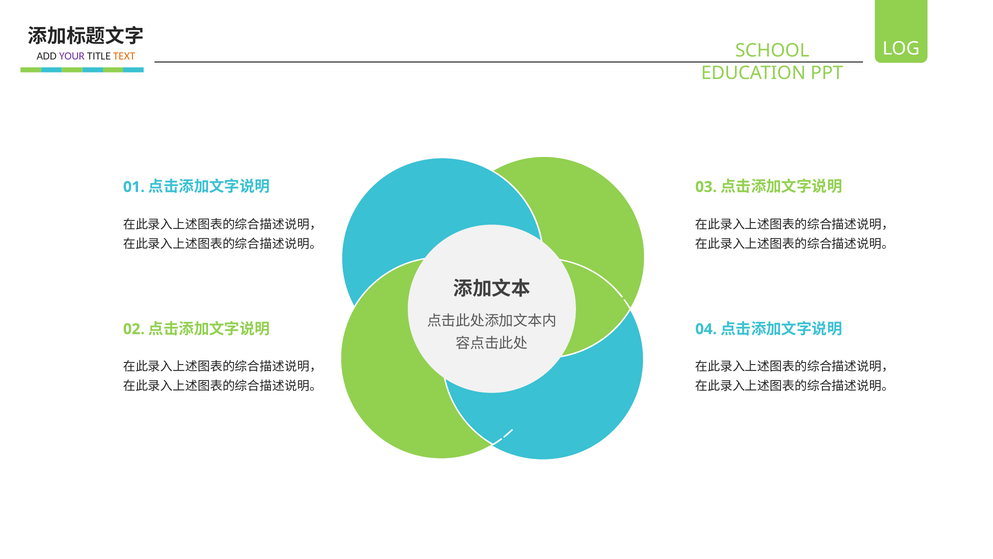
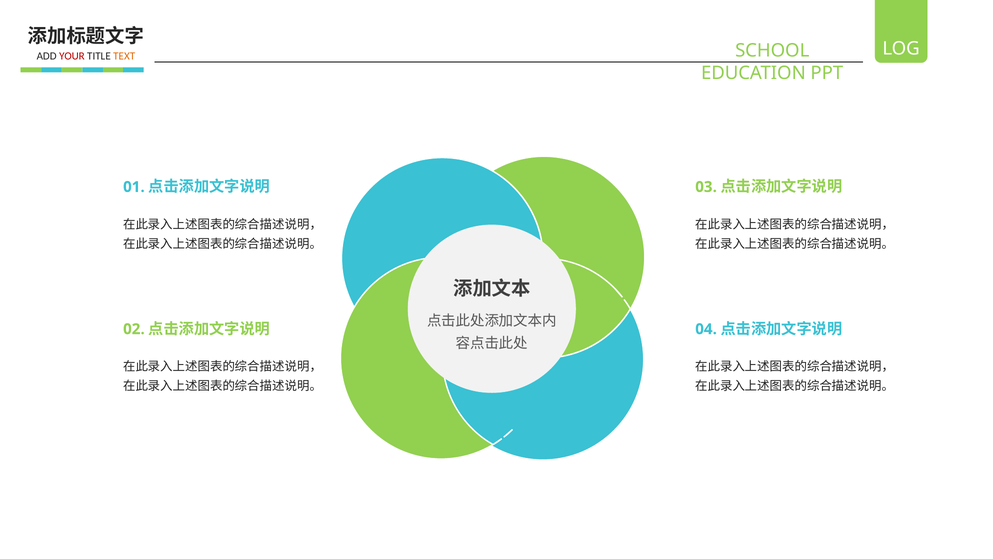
YOUR colour: purple -> red (72, 56)
